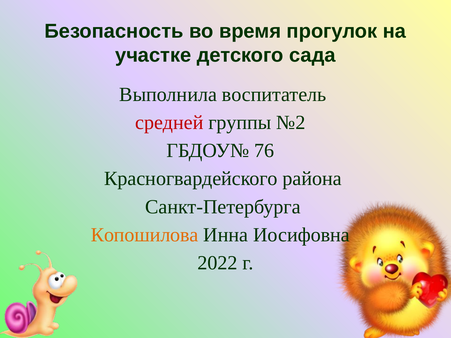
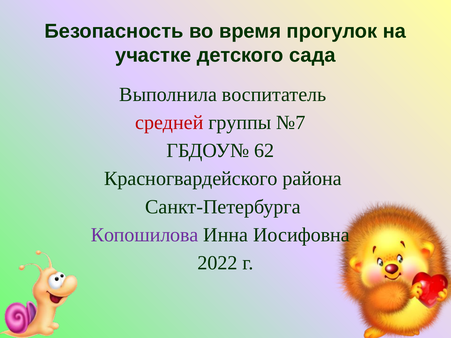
№2: №2 -> №7 (291, 123)
76: 76 -> 62 (264, 151)
Копошилова colour: orange -> purple (145, 235)
